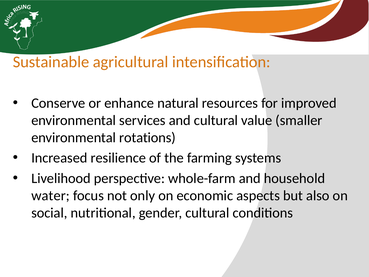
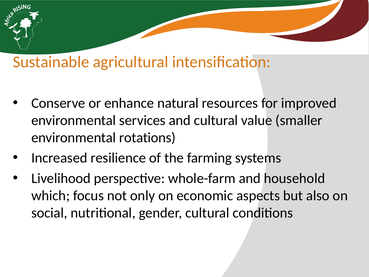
water: water -> which (51, 195)
